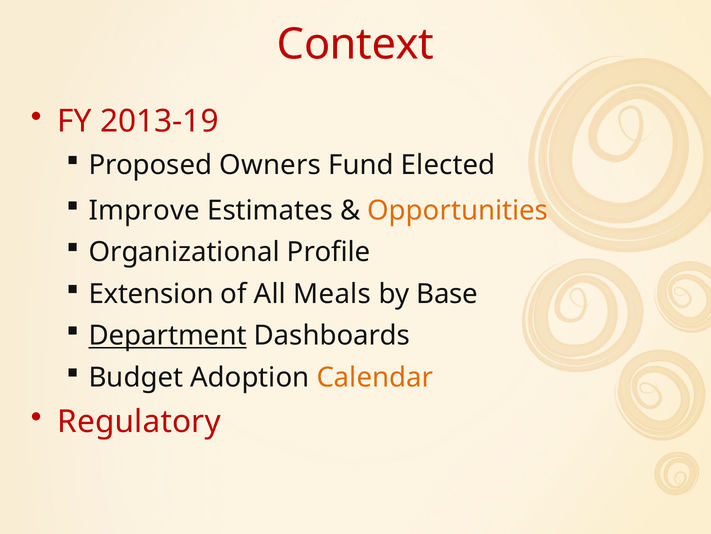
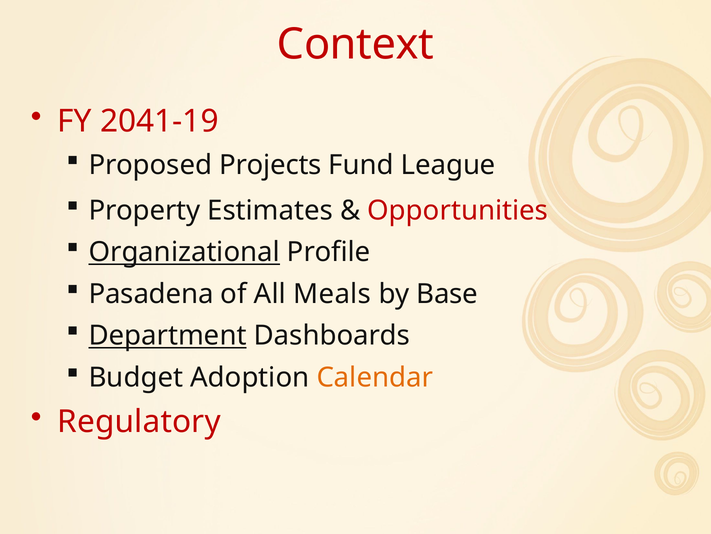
2013-19: 2013-19 -> 2041-19 (159, 121)
Owners: Owners -> Projects (270, 165)
Elected: Elected -> League (448, 165)
Improve: Improve -> Property (144, 211)
Opportunities colour: orange -> red (458, 211)
Organizational underline: none -> present (184, 252)
Extension: Extension -> Pasadena (151, 294)
